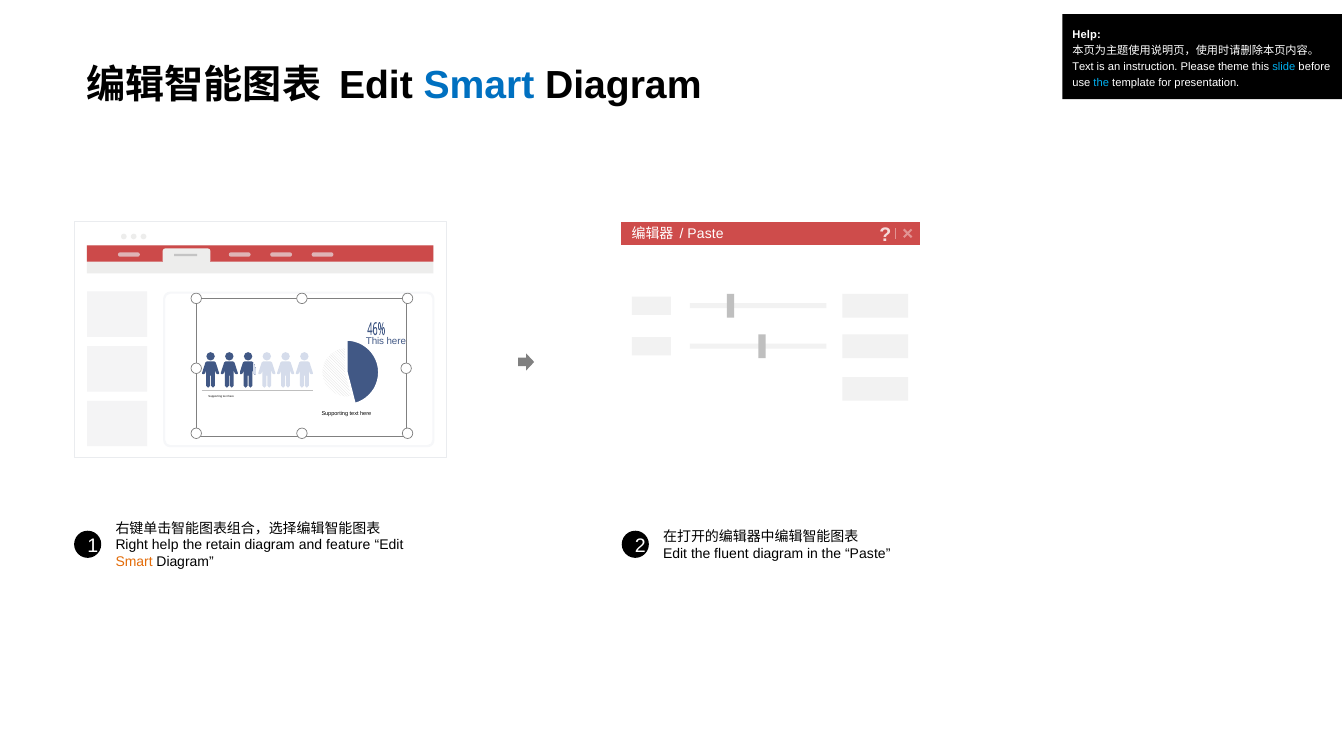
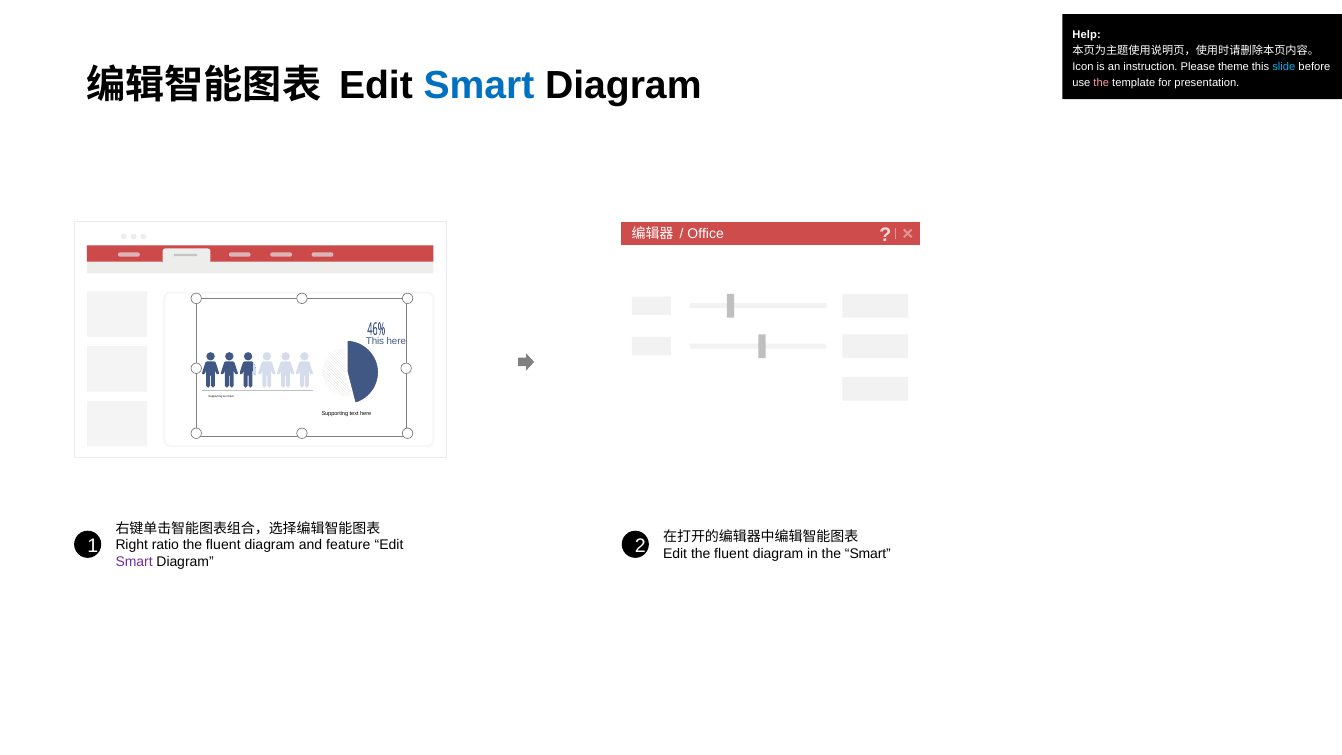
Text: Text -> Icon (1083, 67)
the colour: light blue -> pink (1101, 83)
Paste: Paste -> Office (706, 234)
Right help: help -> ratio (165, 545)
retain: retain -> fluent (223, 545)
the Paste: Paste -> Smart (868, 554)
Smart colour: orange -> purple (134, 562)
